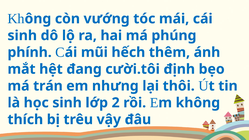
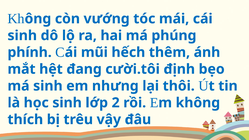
má trán: trán -> sinh (48, 86)
